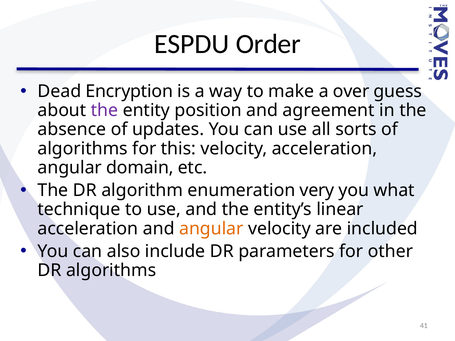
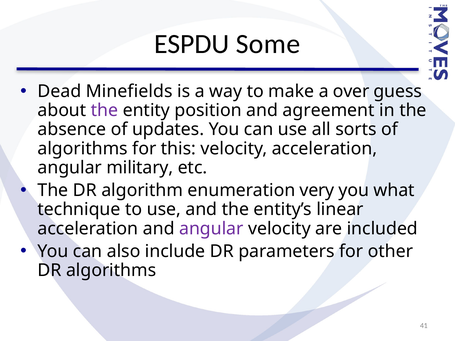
Order: Order -> Some (268, 44)
Encryption: Encryption -> Minefields (129, 91)
domain: domain -> military (140, 168)
angular colour: orange -> purple (211, 229)
